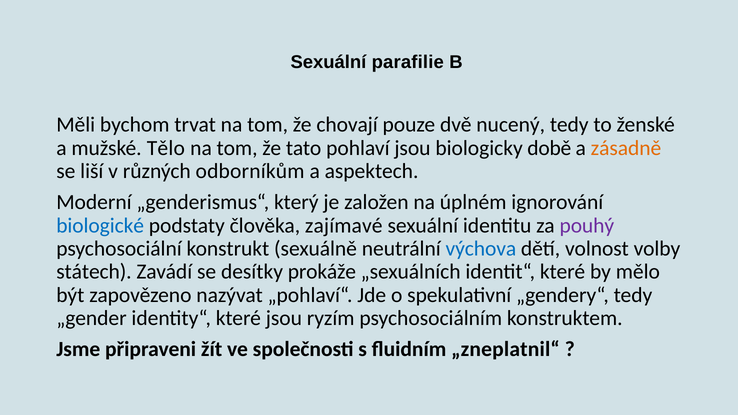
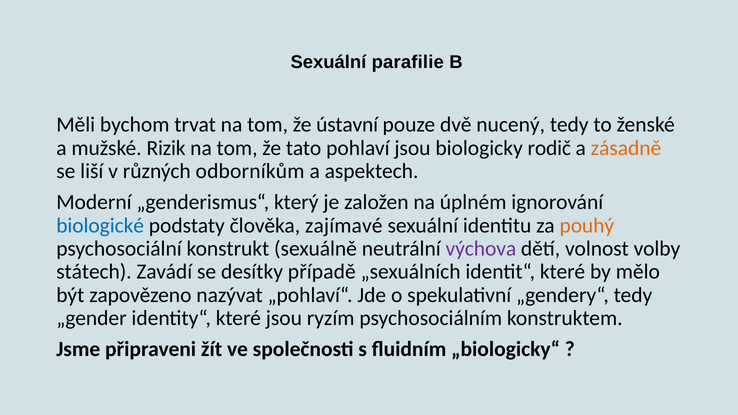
chovají: chovají -> ústavní (347, 125)
Tělo: Tělo -> Rizik (166, 148)
době: době -> rodič (549, 148)
pouhý colour: purple -> orange (587, 225)
výchova colour: blue -> purple (481, 249)
prokáže: prokáže -> případě (322, 272)
„zneplatnil“: „zneplatnil“ -> „biologicky“ (506, 349)
